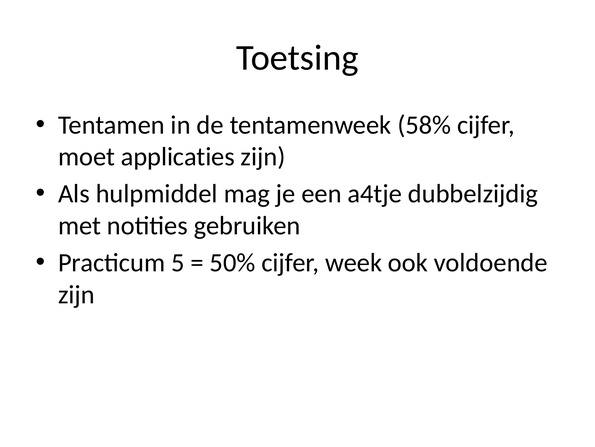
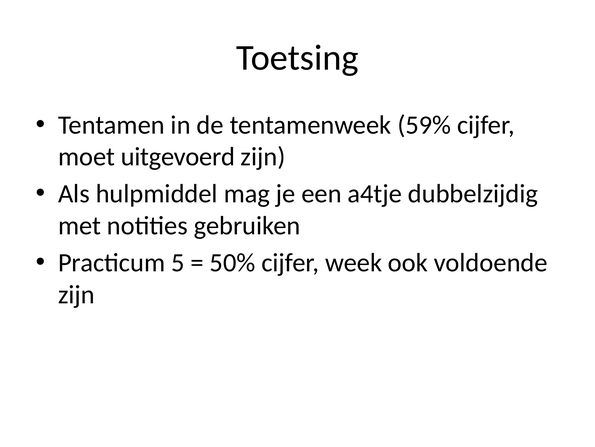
58%: 58% -> 59% (424, 125)
applicaties: applicaties -> uitgevoerd (178, 157)
